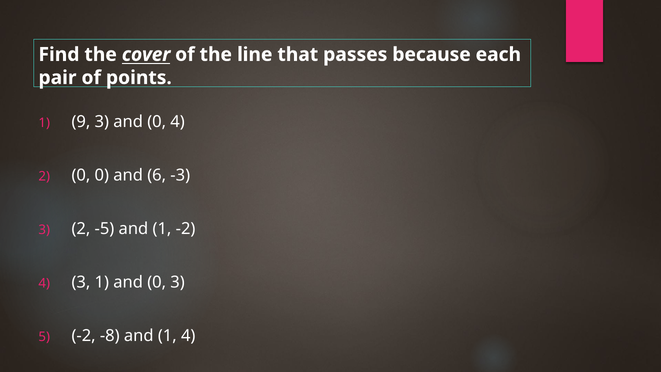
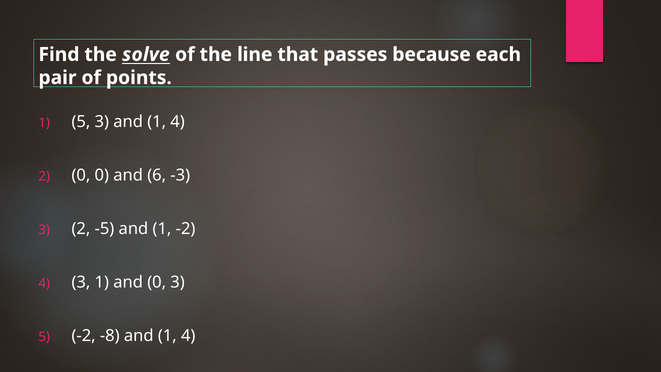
cover: cover -> solve (146, 54)
1 9: 9 -> 5 (81, 122)
3 and 0: 0 -> 1 (157, 122)
